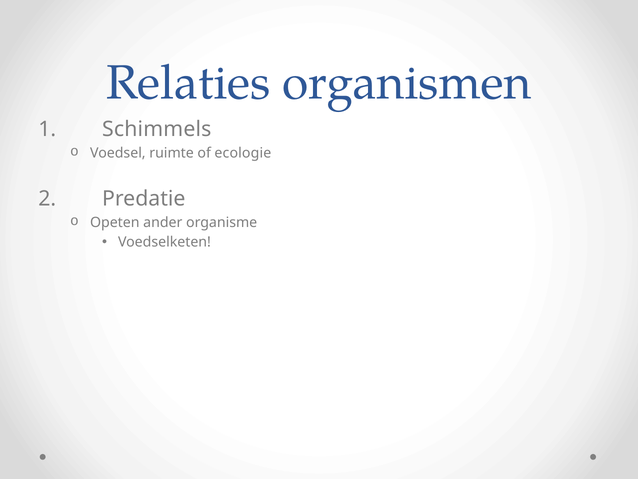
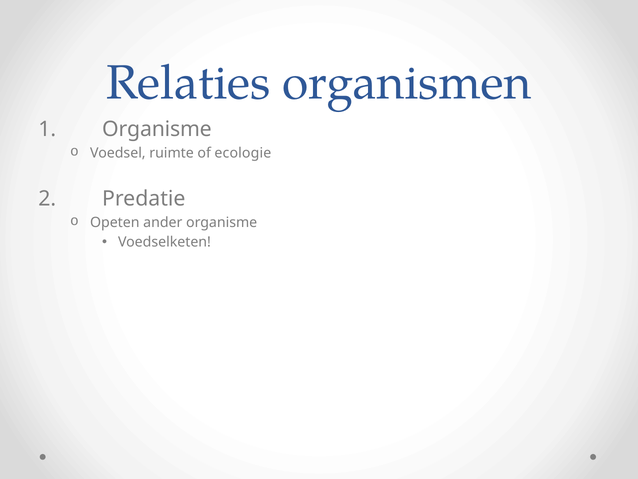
1 Schimmels: Schimmels -> Organisme (157, 129)
